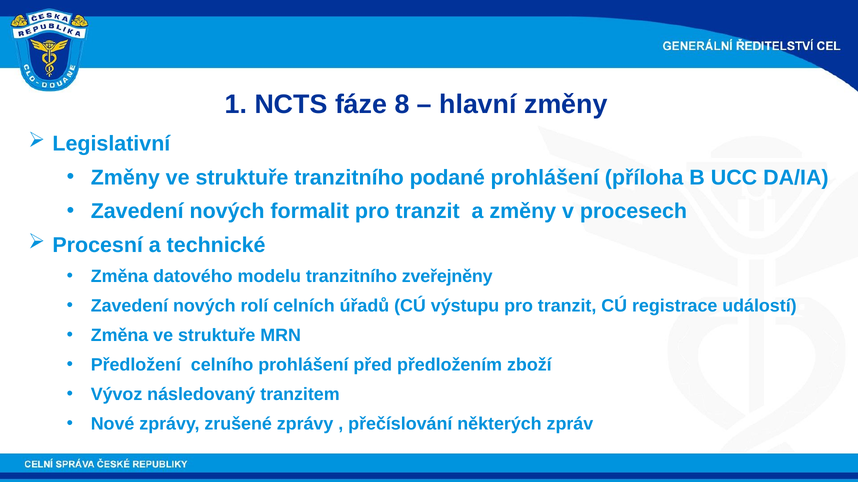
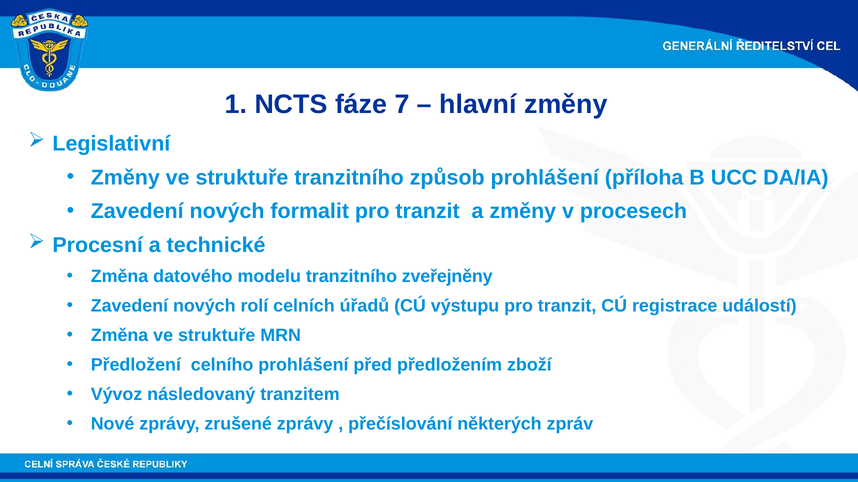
8: 8 -> 7 (402, 105)
podané: podané -> způsob (447, 178)
